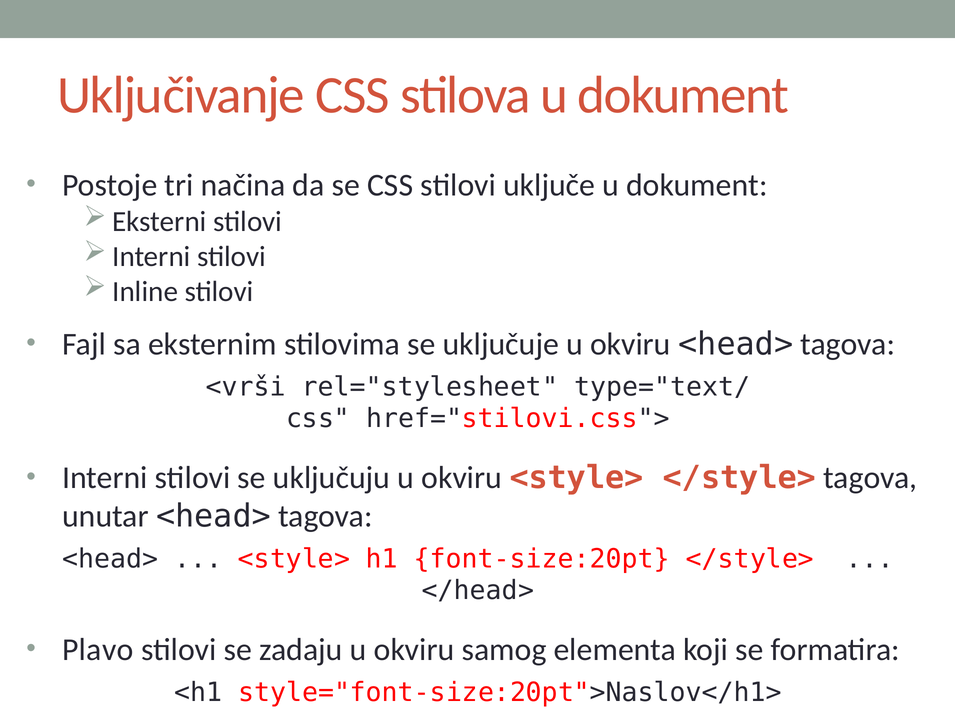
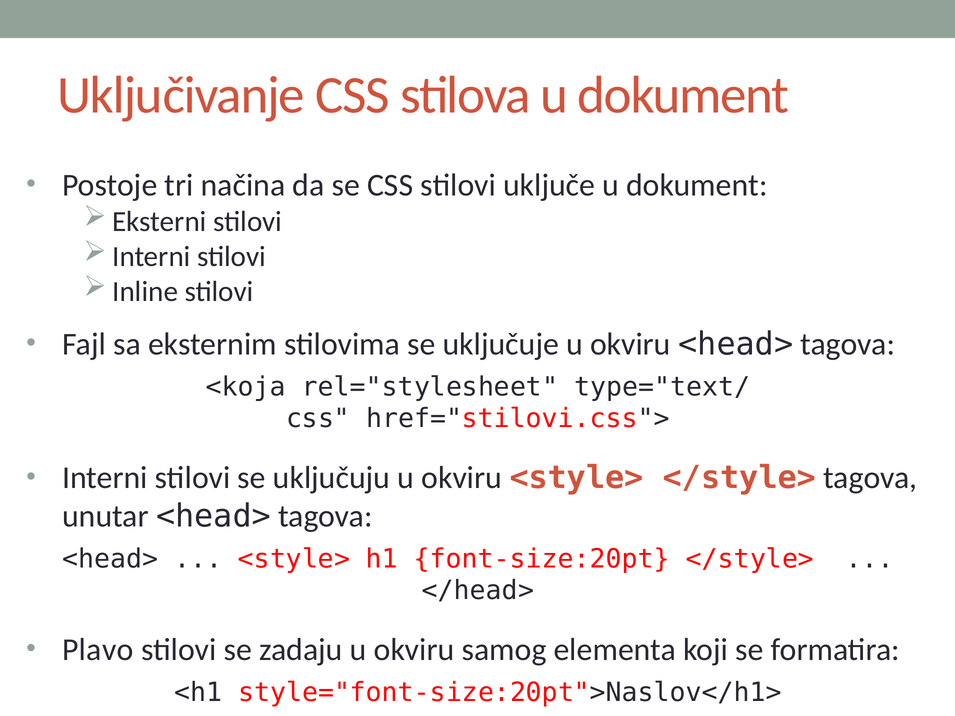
<vrši: <vrši -> <koja (246, 387)
